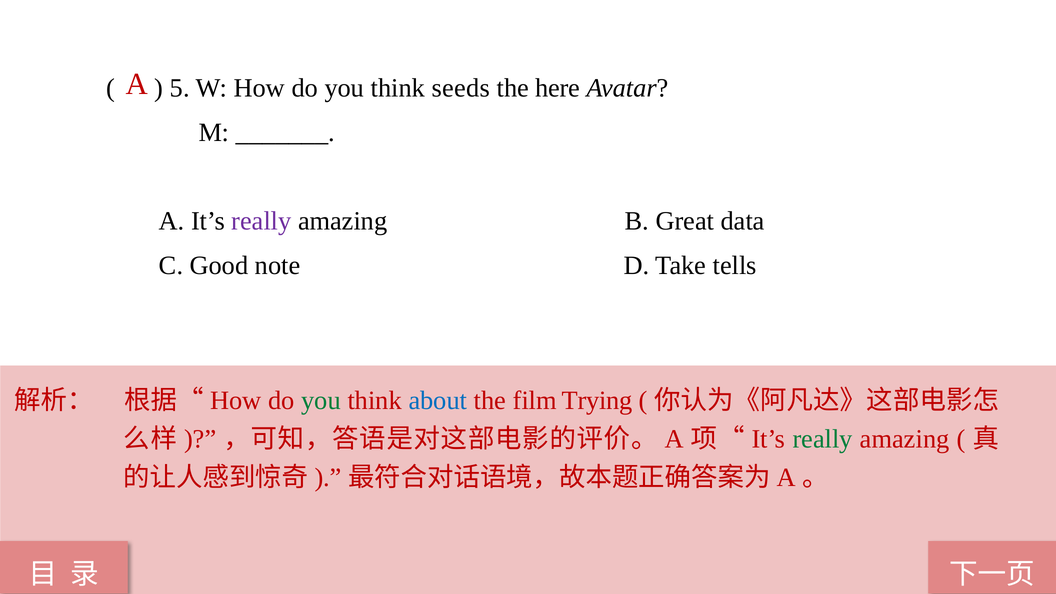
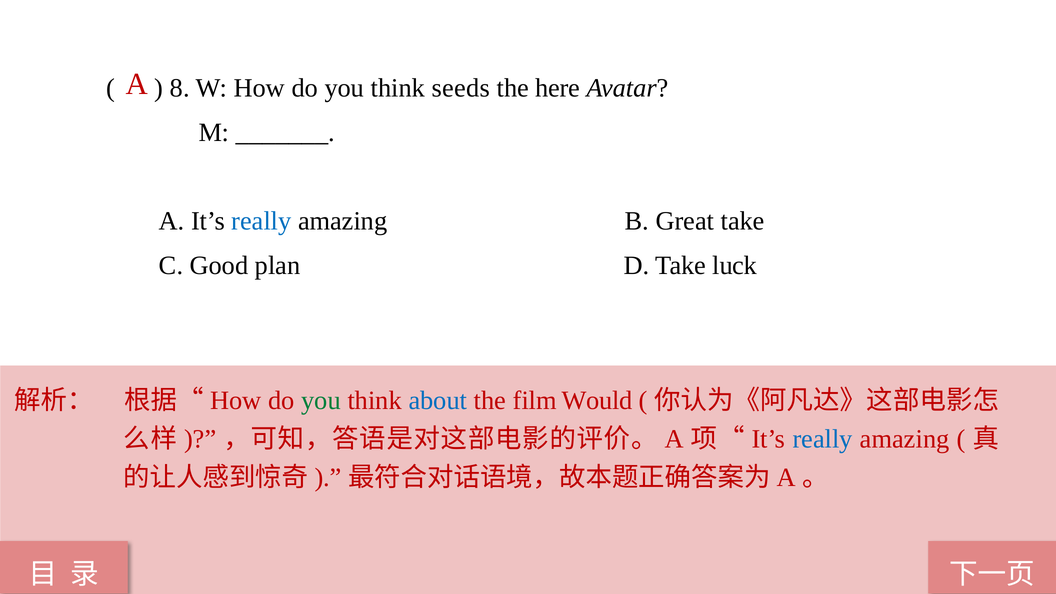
5: 5 -> 8 (180, 88)
really colour: purple -> blue (261, 221)
Great data: data -> take (743, 221)
note: note -> plan (278, 265)
tells: tells -> luck (735, 265)
Trying: Trying -> Would (597, 400)
really colour: green -> blue (823, 439)
